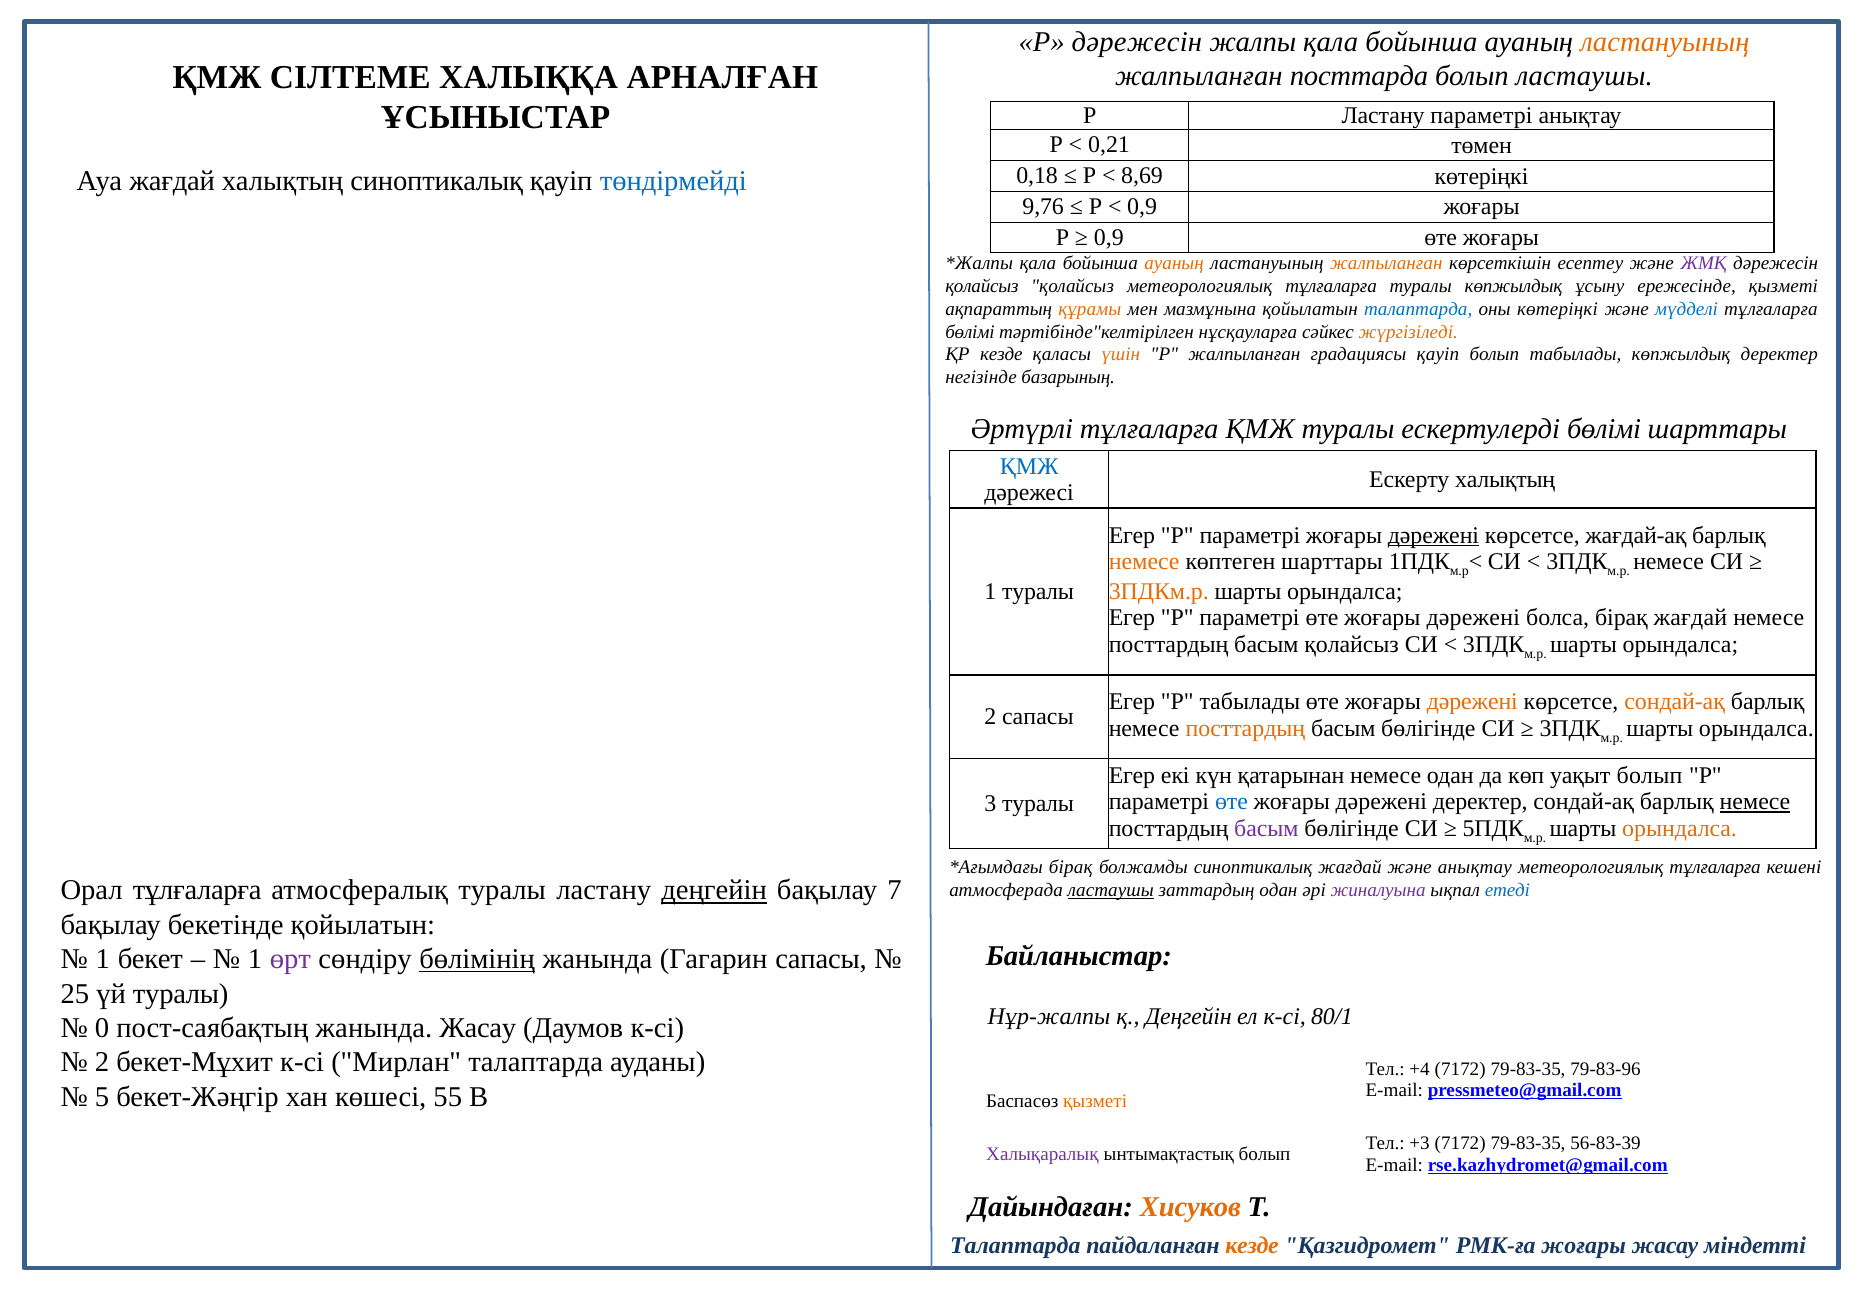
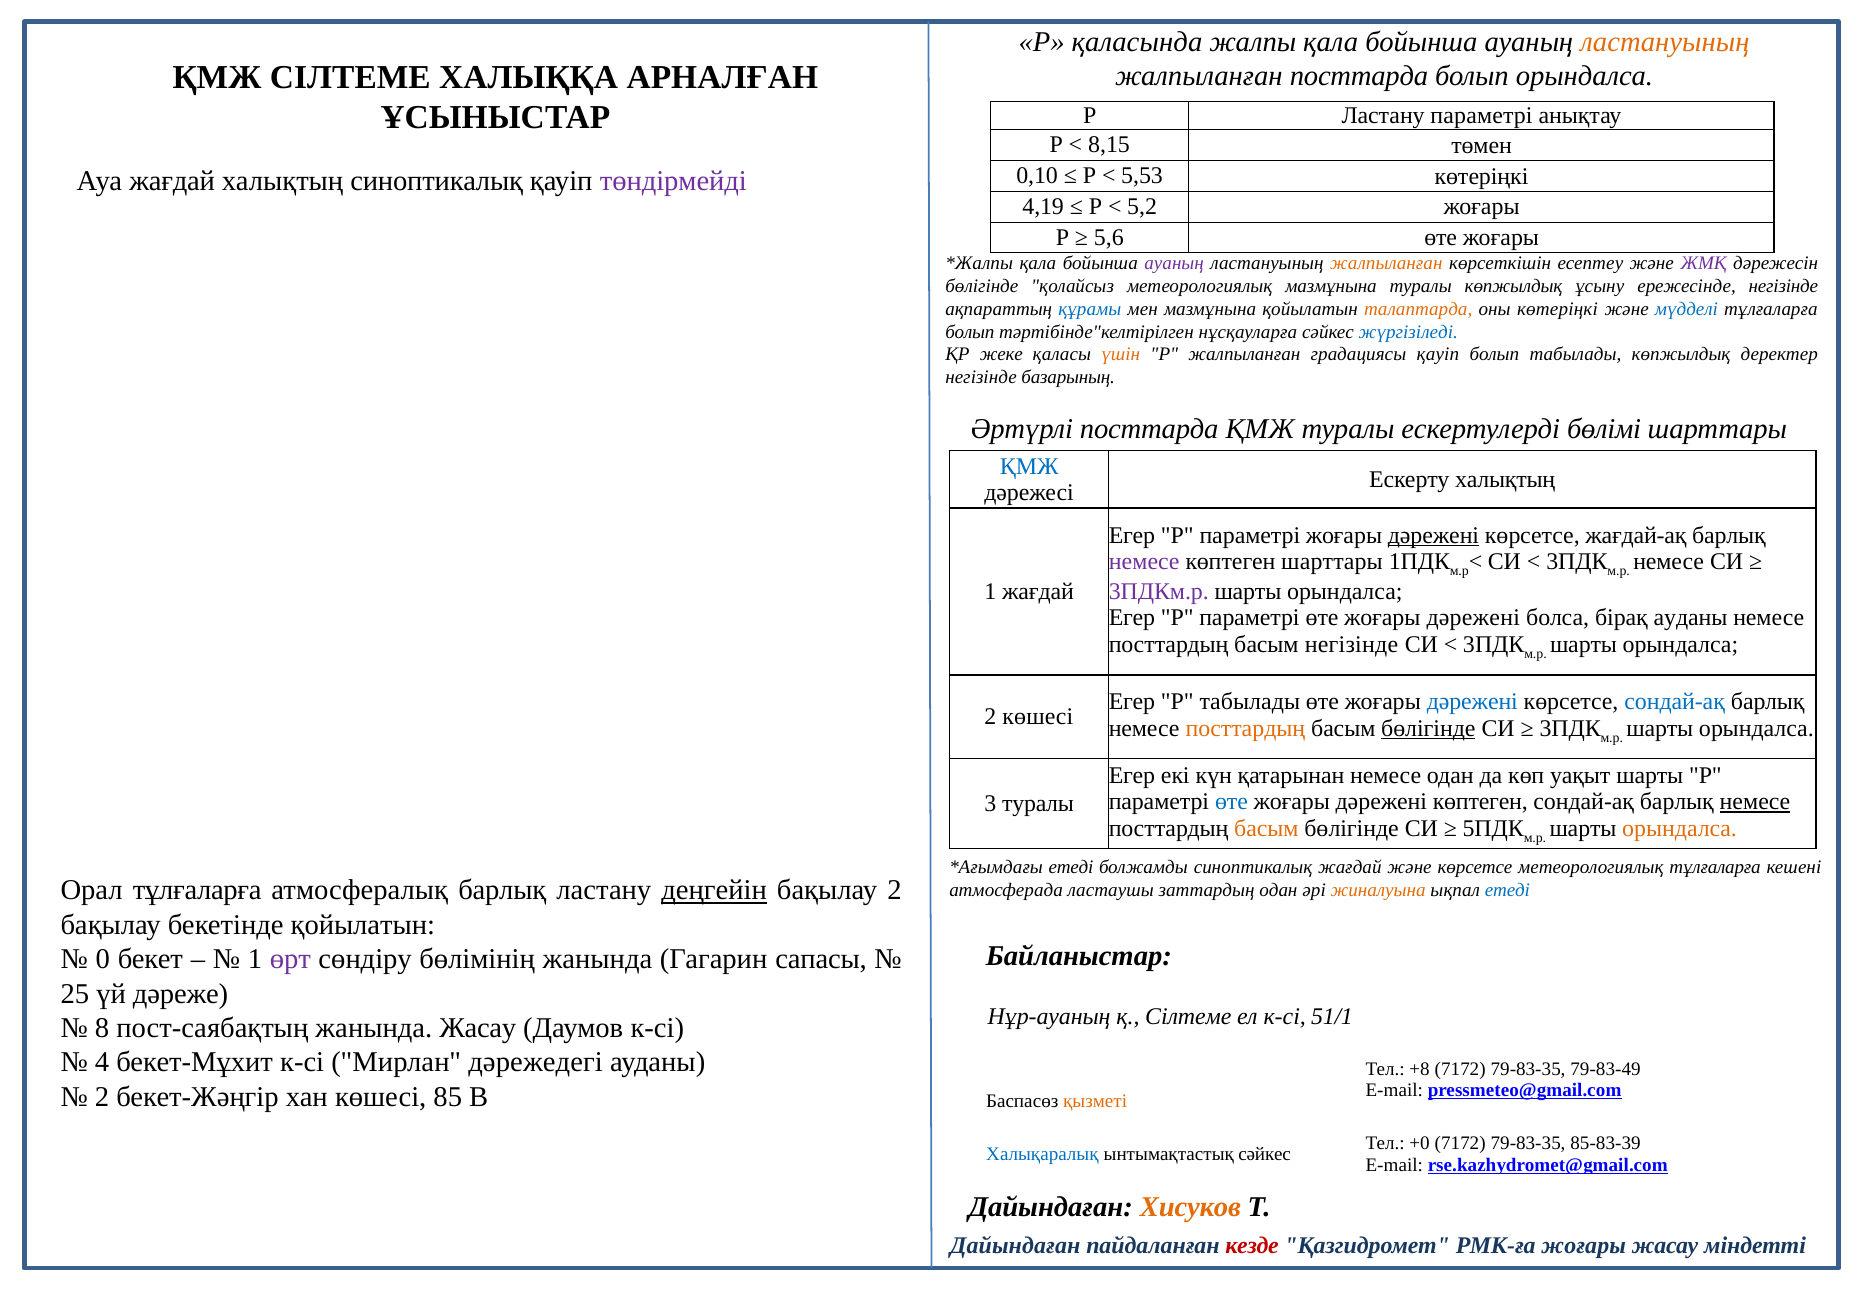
Р дәрежесін: дәрежесін -> қаласында (1137, 42)
болып ластаушы: ластаушы -> орындалса (1584, 76)
0,21: 0,21 -> 8,15 (1109, 145)
0,18: 0,18 -> 0,10 (1037, 176)
8,69: 8,69 -> 5,53 (1142, 176)
төндірмейді colour: blue -> purple (673, 181)
9,76: 9,76 -> 4,19 (1043, 207)
0,9: 0,9 -> 5,2 (1142, 207)
0,9: 0,9 -> 5,6 (1109, 237)
ауаның colour: orange -> purple (1174, 263)
қолайсыз: қолайсыз -> бөлігінде (982, 286)
қолайсыз метеорологиялық тұлғаларға: тұлғаларға -> мазмұнына (1331, 286)
ережесінде қызметі: қызметі -> негізінде (1783, 286)
құрамы colour: orange -> blue (1090, 309)
талаптарда colour: blue -> orange (1418, 309)
бөлімі: бөлімі -> болып (970, 332)
жүргізіледі colour: orange -> blue (1408, 332)
ҚР кезде: кезде -> жеке (1001, 355)
Әртүрлі тұлғаларға: тұлғаларға -> посттарда (1149, 429)
немесе colour: orange -> purple (1144, 561)
1 туралы: туралы -> жағдай (1038, 591)
3ПДКм.р colour: orange -> purple (1159, 591)
бірақ жағдай: жағдай -> ауданы (1691, 618)
басым қолайсыз: қолайсыз -> негізінде (1351, 644)
дәрежені colour: orange -> blue (1472, 702)
сондай-ақ colour: orange -> blue (1675, 702)
2 сапасы: сапасы -> көшесі (1038, 717)
бөлігінде underline: none -> present (1428, 728)
уақыт болып: болып -> шарты (1650, 775)
дәрежені деректер: деректер -> көптеген (1480, 802)
басым colour: purple -> orange (1266, 828)
бірақ: бірақ -> етеді (1071, 867)
және анықтау: анықтау -> көрсетсе (1475, 867)
атмосфералық туралы: туралы -> барлық (502, 890)
бақылау 7: 7 -> 2 (894, 890)
ластаушы underline: present -> none (1111, 890)
жиналуына colour: purple -> orange (1378, 890)
1: 1 -> 0 (103, 959)
бөлімінің underline: present -> none (477, 959)
үй туралы: туралы -> дәреже (181, 994)
Нұр-жалпы: Нұр-жалпы -> Нұр-ауаның (1049, 1016)
қ Деңгейін: Деңгейін -> Сілтеме (1188, 1016)
80/1: 80/1 -> 51/1 (1332, 1016)
0: 0 -> 8 (102, 1028)
2: 2 -> 4 (102, 1062)
Мирлан талаптарда: талаптарда -> дәрежедегі (536, 1062)
+4: +4 -> +8 (1420, 1069)
79-83-96: 79-83-96 -> 79-83-49 (1606, 1069)
5: 5 -> 2 (102, 1097)
55: 55 -> 85 (448, 1097)
+3: +3 -> +0 (1420, 1143)
56-83-39: 56-83-39 -> 85-83-39 (1606, 1143)
Халықаралық colour: purple -> blue (1042, 1154)
ынтымақтастық болып: болып -> сәйкес (1265, 1154)
Талаптарда: Талаптарда -> Дайындаған (1015, 1246)
кезде colour: orange -> red (1252, 1246)
